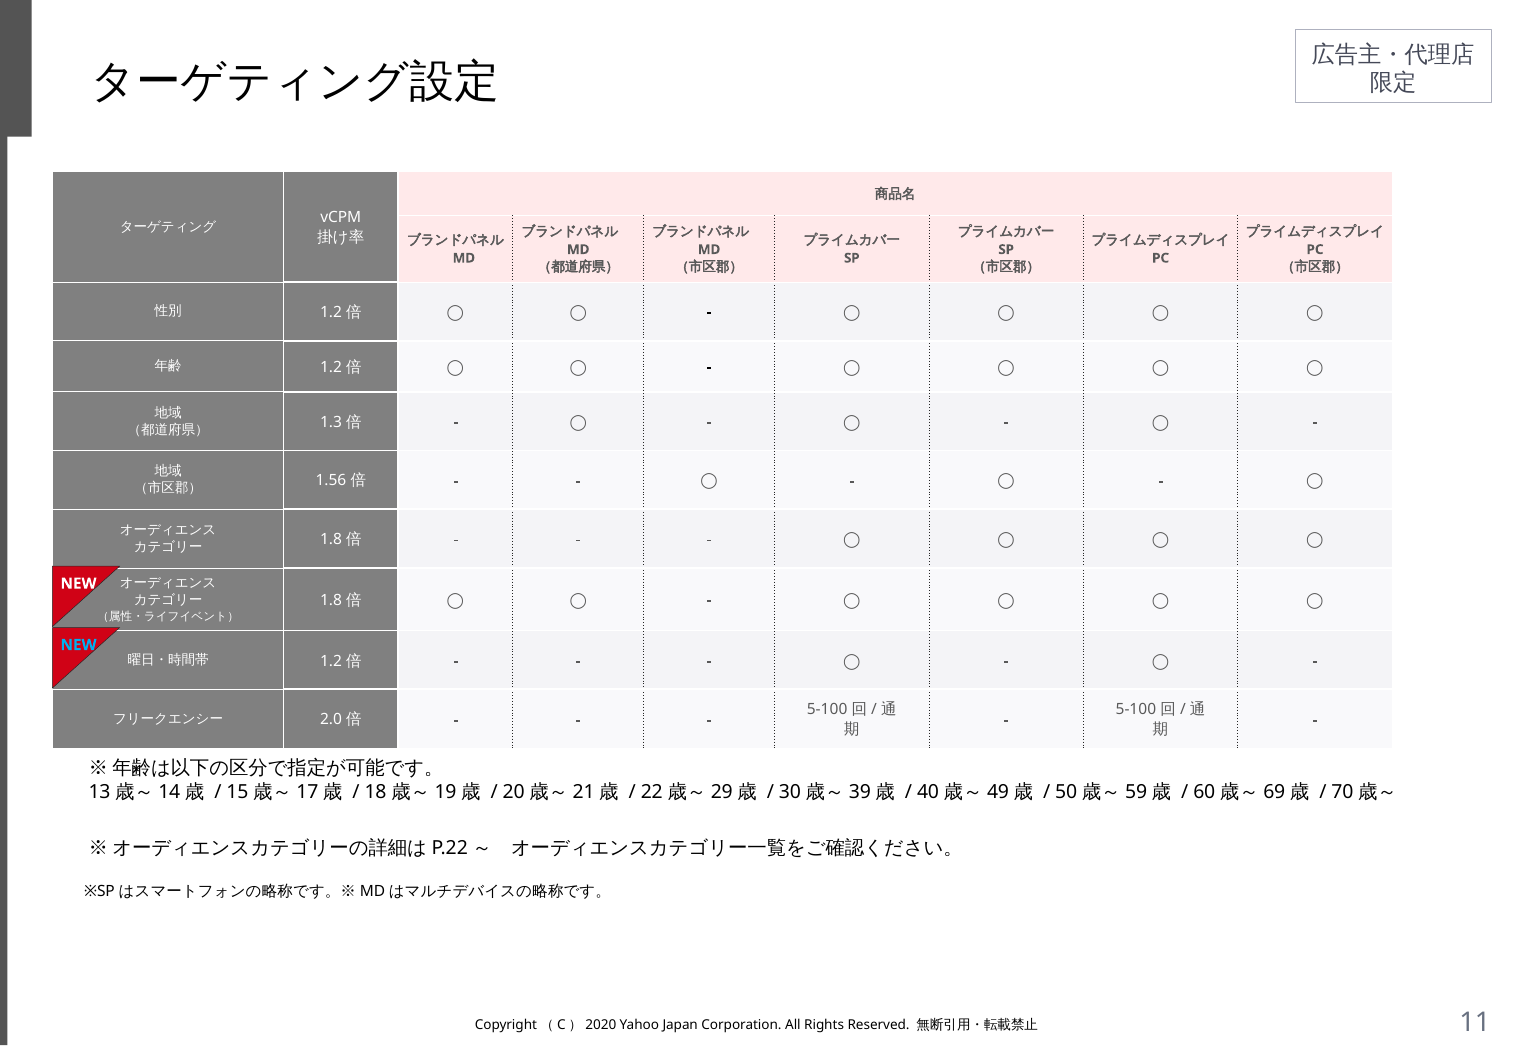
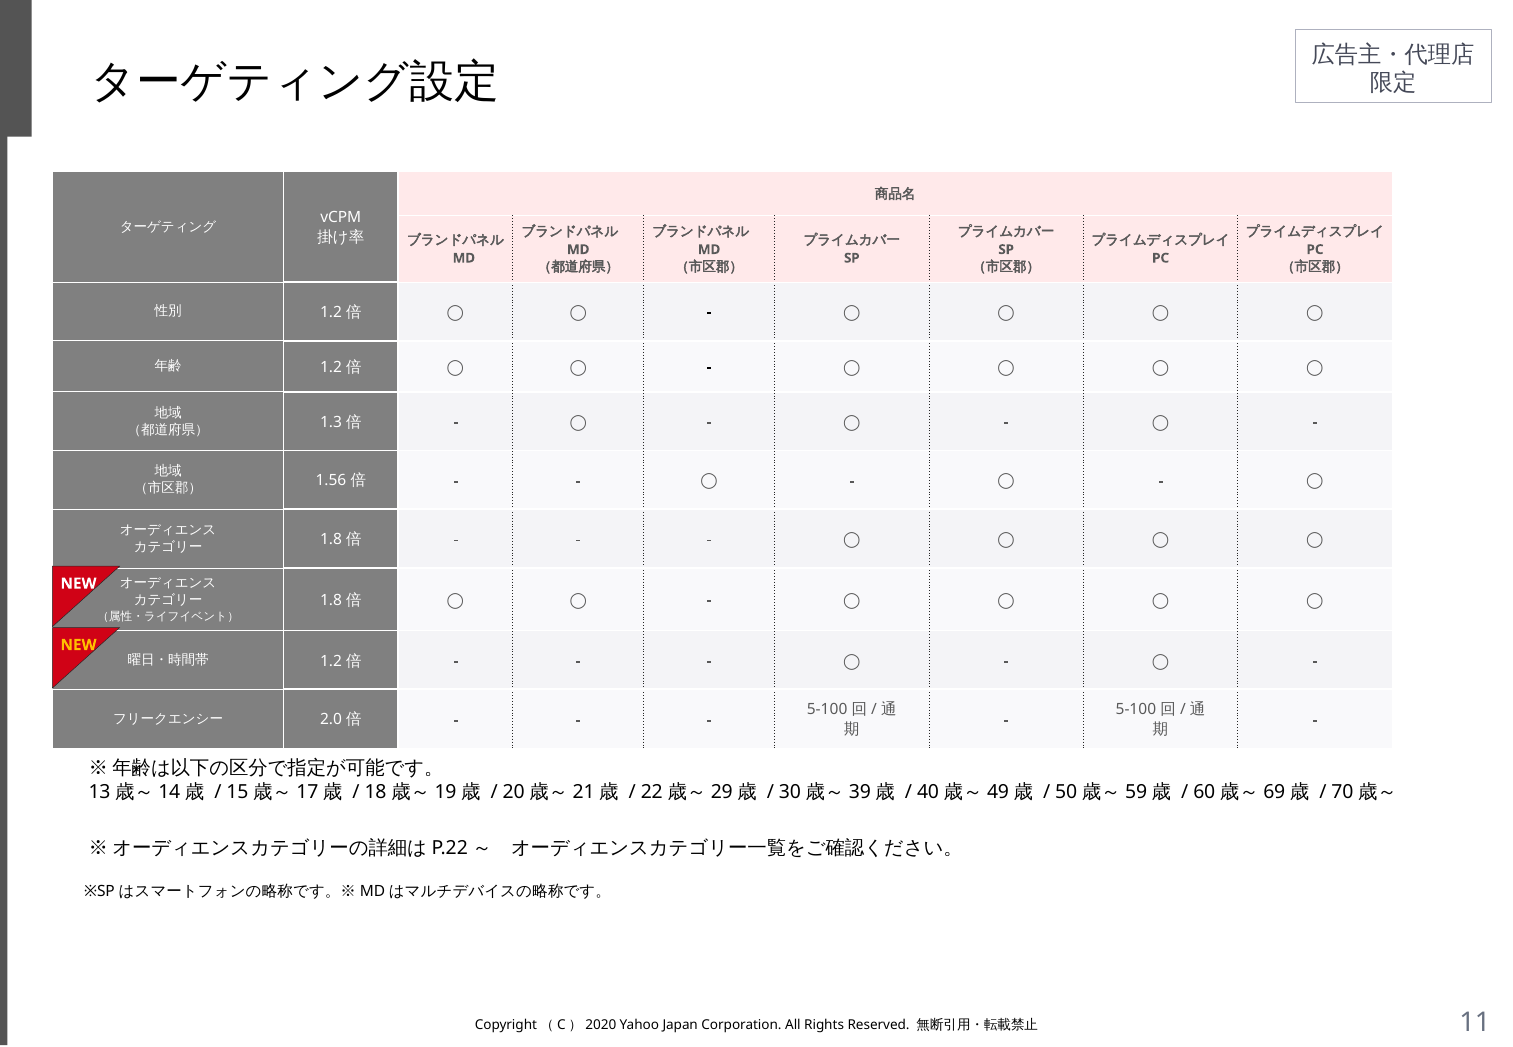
NEW colour: light blue -> yellow (78, 645)
